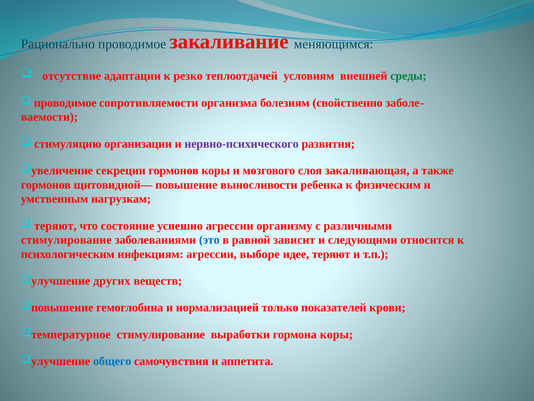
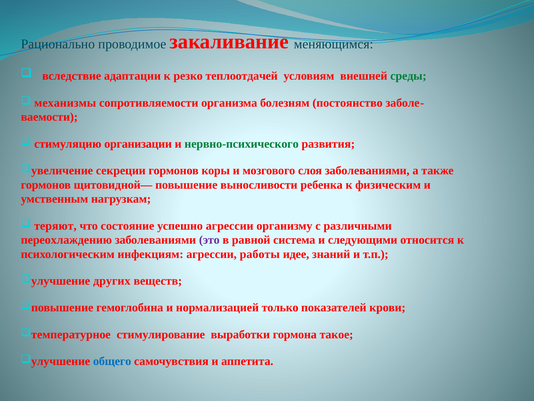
отсутствие: отсутствие -> вследствие (72, 76)
проводимое: проводимое -> механизмы (65, 103)
свойственно: свойственно -> постоянство (348, 103)
нервно-психического colour: purple -> green (242, 144)
слоя закаливающая: закаливающая -> заболеваниями (367, 170)
стимулирование: стимулирование -> переохлаждению (66, 240)
это colour: blue -> purple (209, 240)
зависит: зависит -> система (294, 240)
выборе: выборе -> работы (260, 254)
идее теряют: теряют -> знаний (331, 254)
гормона коры: коры -> такое (336, 334)
